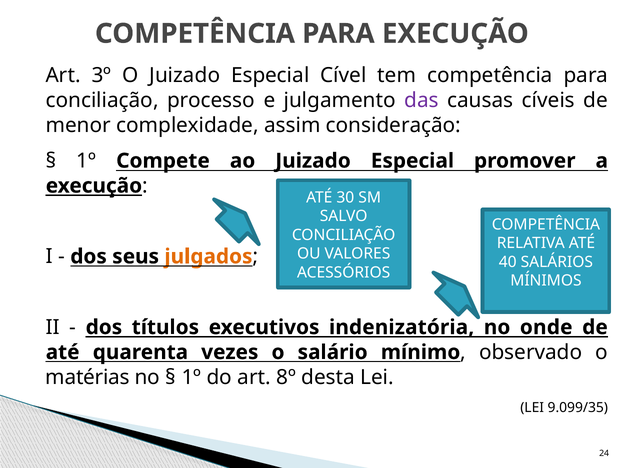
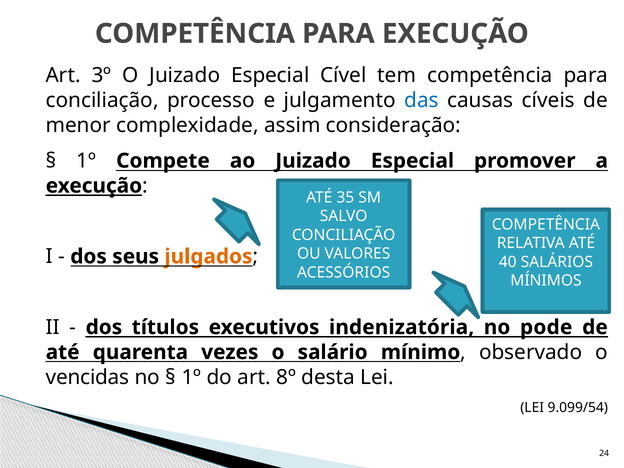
das colour: purple -> blue (422, 100)
30: 30 -> 35 (345, 198)
onde: onde -> pode (546, 327)
matérias: matérias -> vencidas (88, 377)
9.099/35: 9.099/35 -> 9.099/54 (578, 408)
